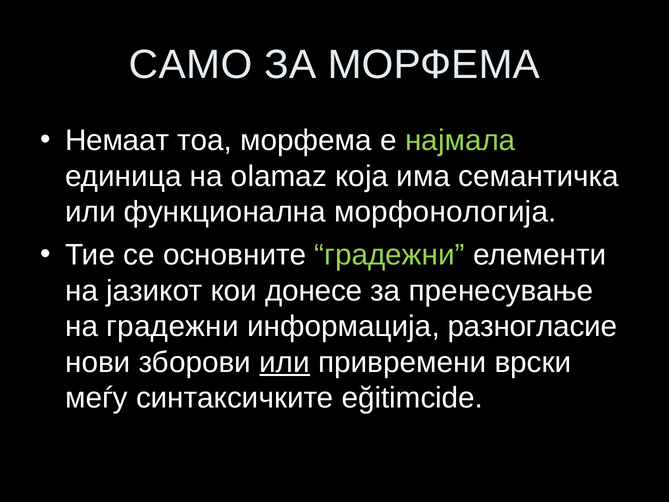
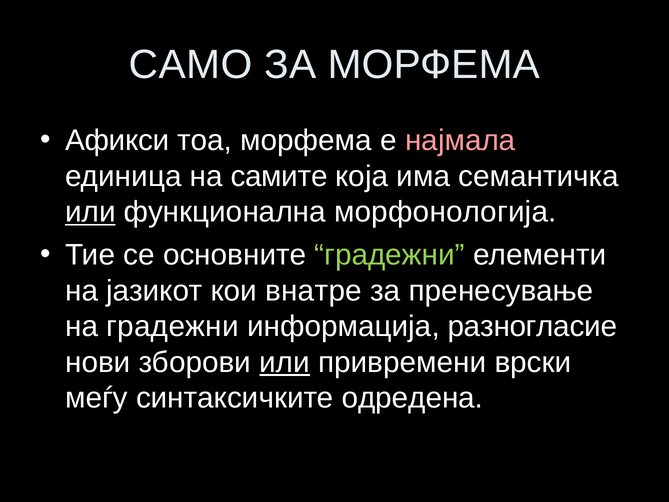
Немаат: Немаат -> Афикси (117, 140)
најмала colour: light green -> pink (460, 140)
olamaz: olamaz -> самите (279, 176)
или underline: none -> present (90, 212)
донесе: донесе -> внатре (314, 291)
eğitimcide: eğitimcide -> одредена (412, 398)
